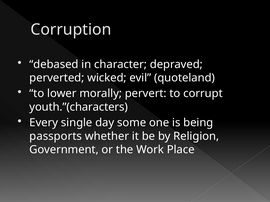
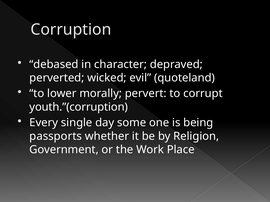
youth.”(characters: youth.”(characters -> youth.”(corruption (79, 107)
